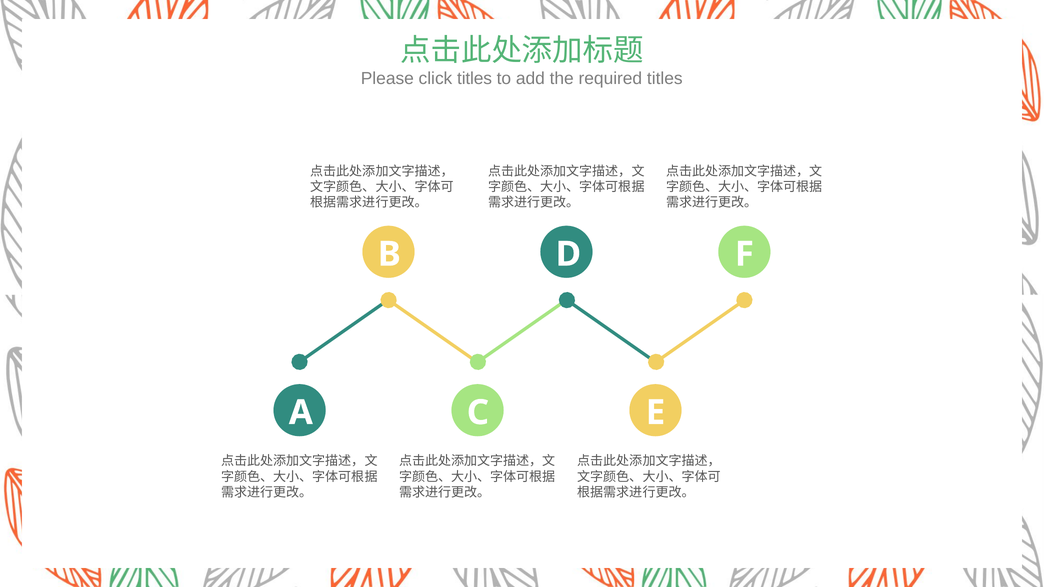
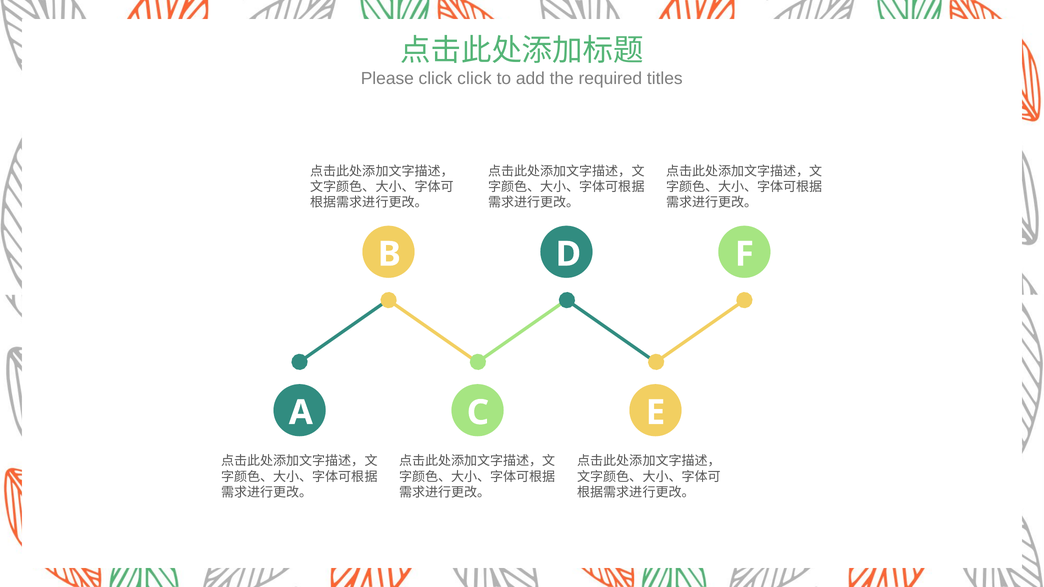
click titles: titles -> click (474, 79)
